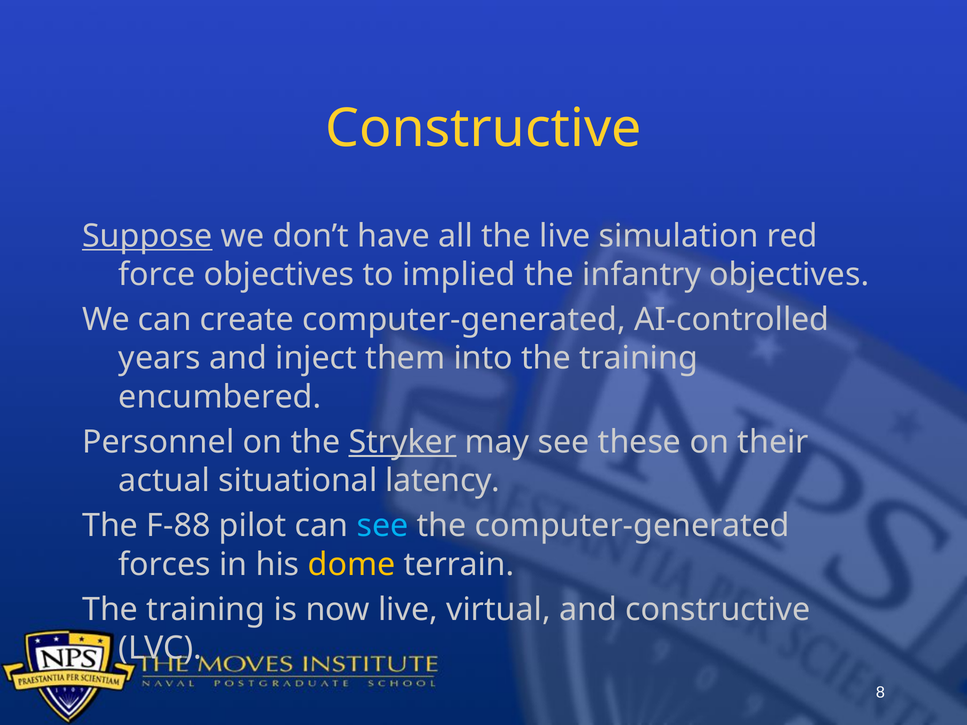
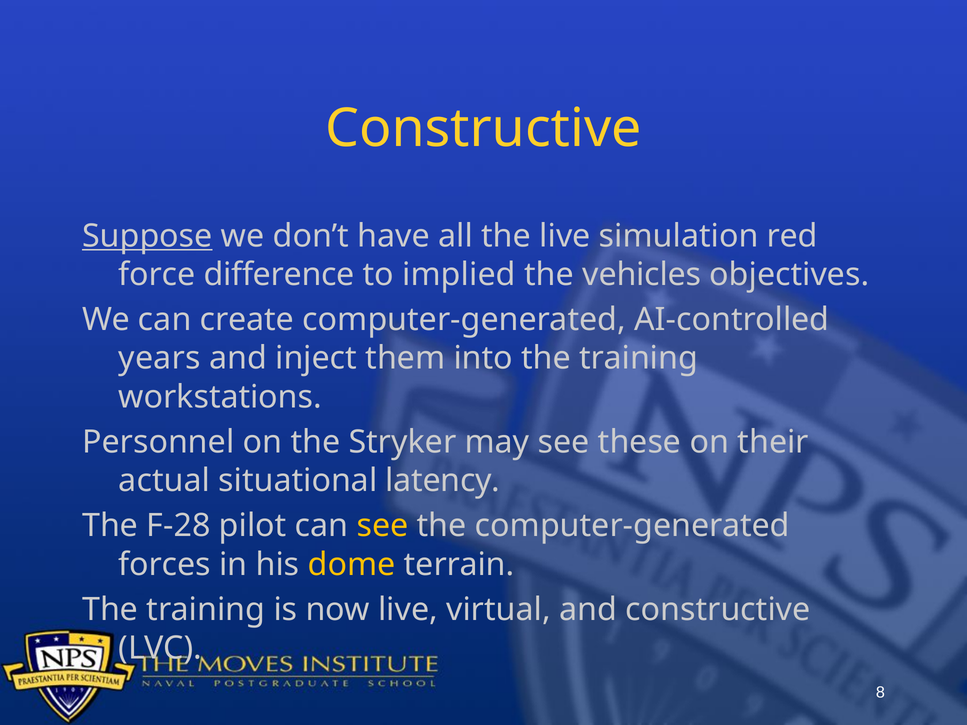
force objectives: objectives -> difference (279, 275)
infantry: infantry -> vehicles (642, 275)
encumbered: encumbered -> workstations (220, 397)
Stryker underline: present -> none (403, 442)
F-88: F-88 -> F-28 (178, 526)
see colour: light blue -> yellow (383, 526)
